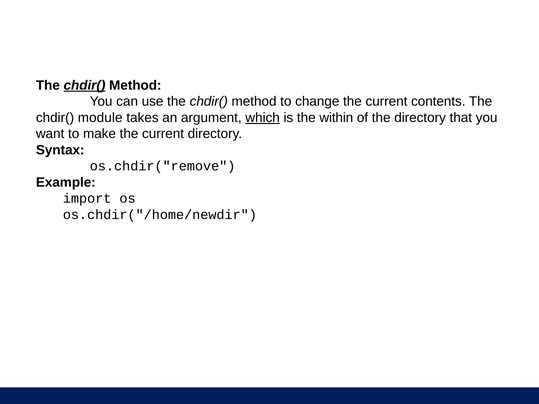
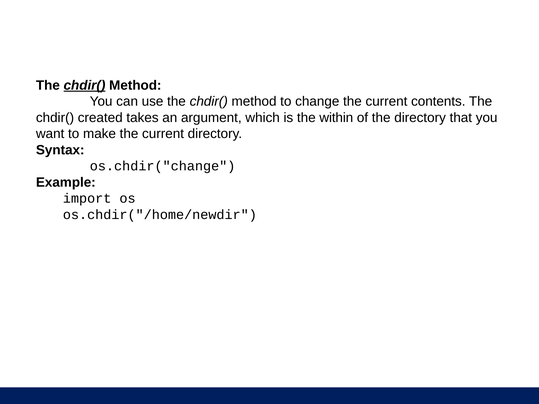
module: module -> created (100, 118)
which underline: present -> none (263, 118)
os.chdir("remove: os.chdir("remove -> os.chdir("change (163, 166)
